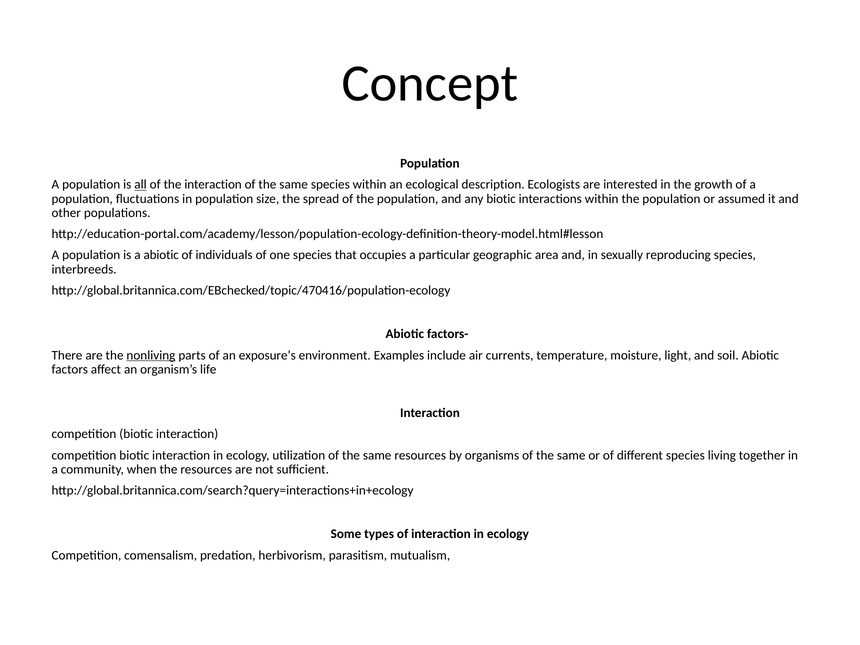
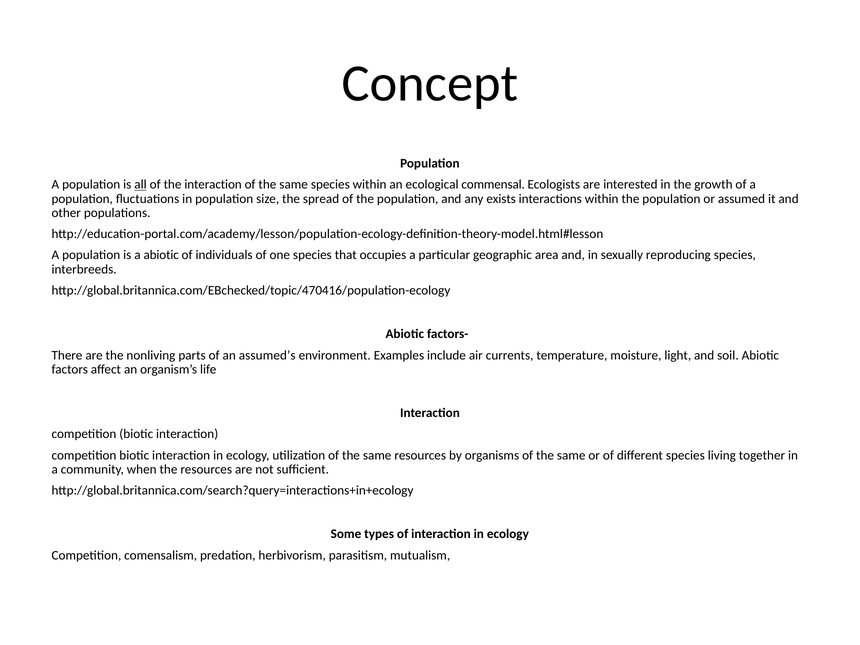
description: description -> commensal (493, 185)
any biotic: biotic -> exists (501, 199)
nonliving underline: present -> none (151, 355)
exposure’s: exposure’s -> assumed’s (267, 355)
